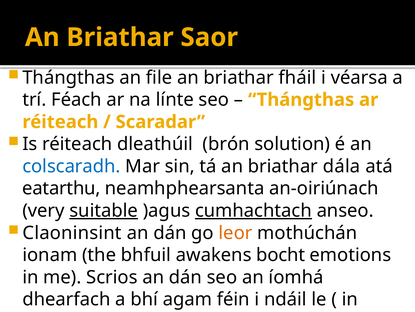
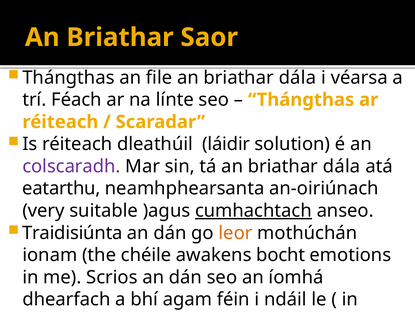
file an briathar fháil: fháil -> dála (297, 77)
brón: brón -> láidir (226, 144)
colscaradh colour: blue -> purple (71, 166)
suitable underline: present -> none (104, 210)
Claoninsint: Claoninsint -> Traidisiúnta (72, 232)
bhfuil: bhfuil -> chéile (146, 254)
